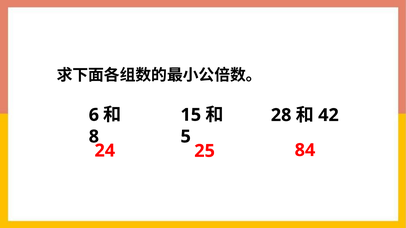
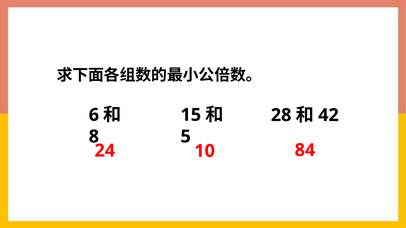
25: 25 -> 10 (205, 151)
